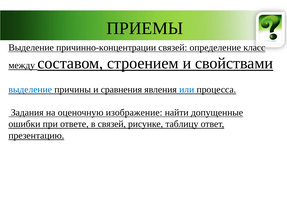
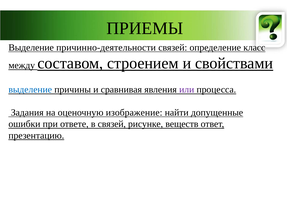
причинно-концентрации: причинно-концентрации -> причинно-деятельности (106, 48)
сравнения: сравнения -> сравнивая (121, 90)
или colour: blue -> purple (187, 90)
таблицу: таблицу -> веществ (182, 124)
